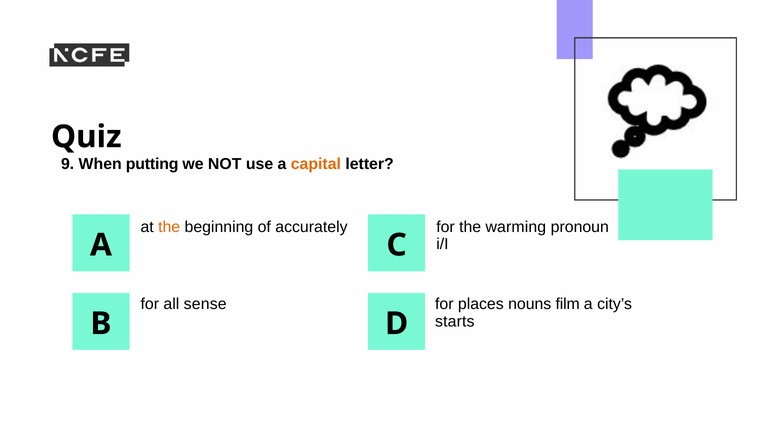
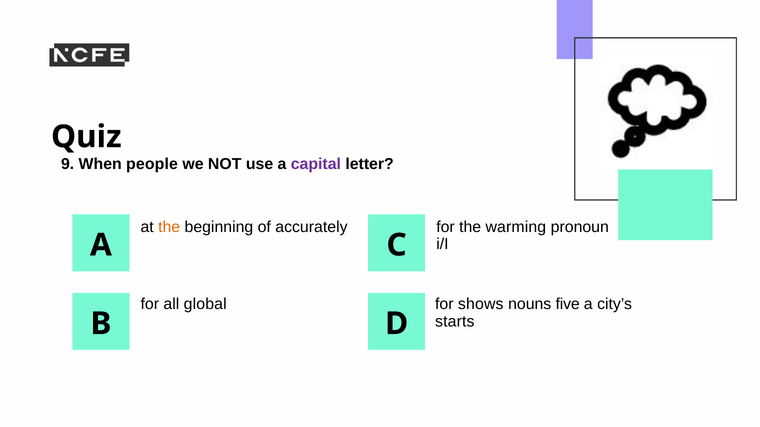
putting: putting -> people (152, 164)
capital colour: orange -> purple (316, 164)
sense: sense -> global (205, 305)
places: places -> shows (481, 305)
film: film -> five (568, 305)
